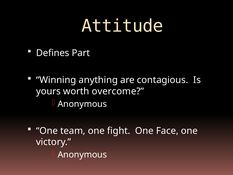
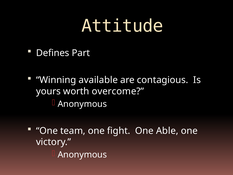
anything: anything -> available (98, 80)
Face: Face -> Able (167, 131)
